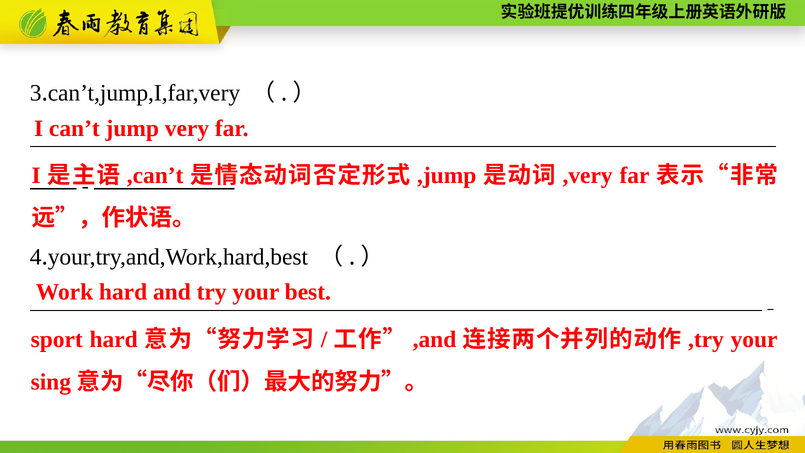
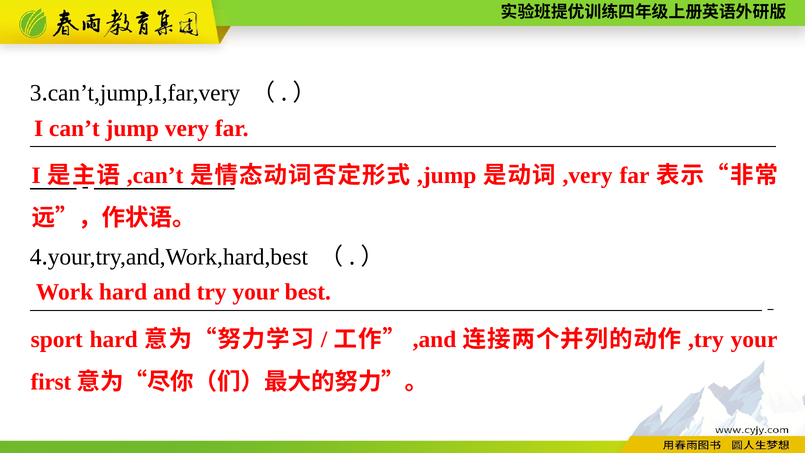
sing: sing -> first (51, 382)
